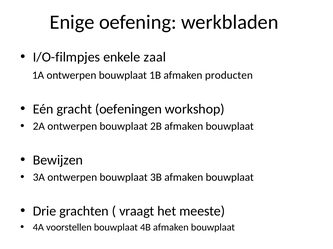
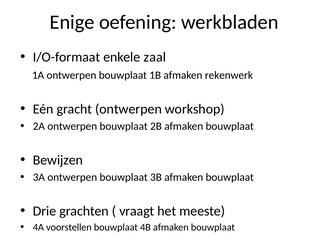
I/O-filmpjes: I/O-filmpjes -> I/O-formaat (67, 57)
producten: producten -> rekenwerk (229, 75)
gracht oefeningen: oefeningen -> ontwerpen (128, 110)
